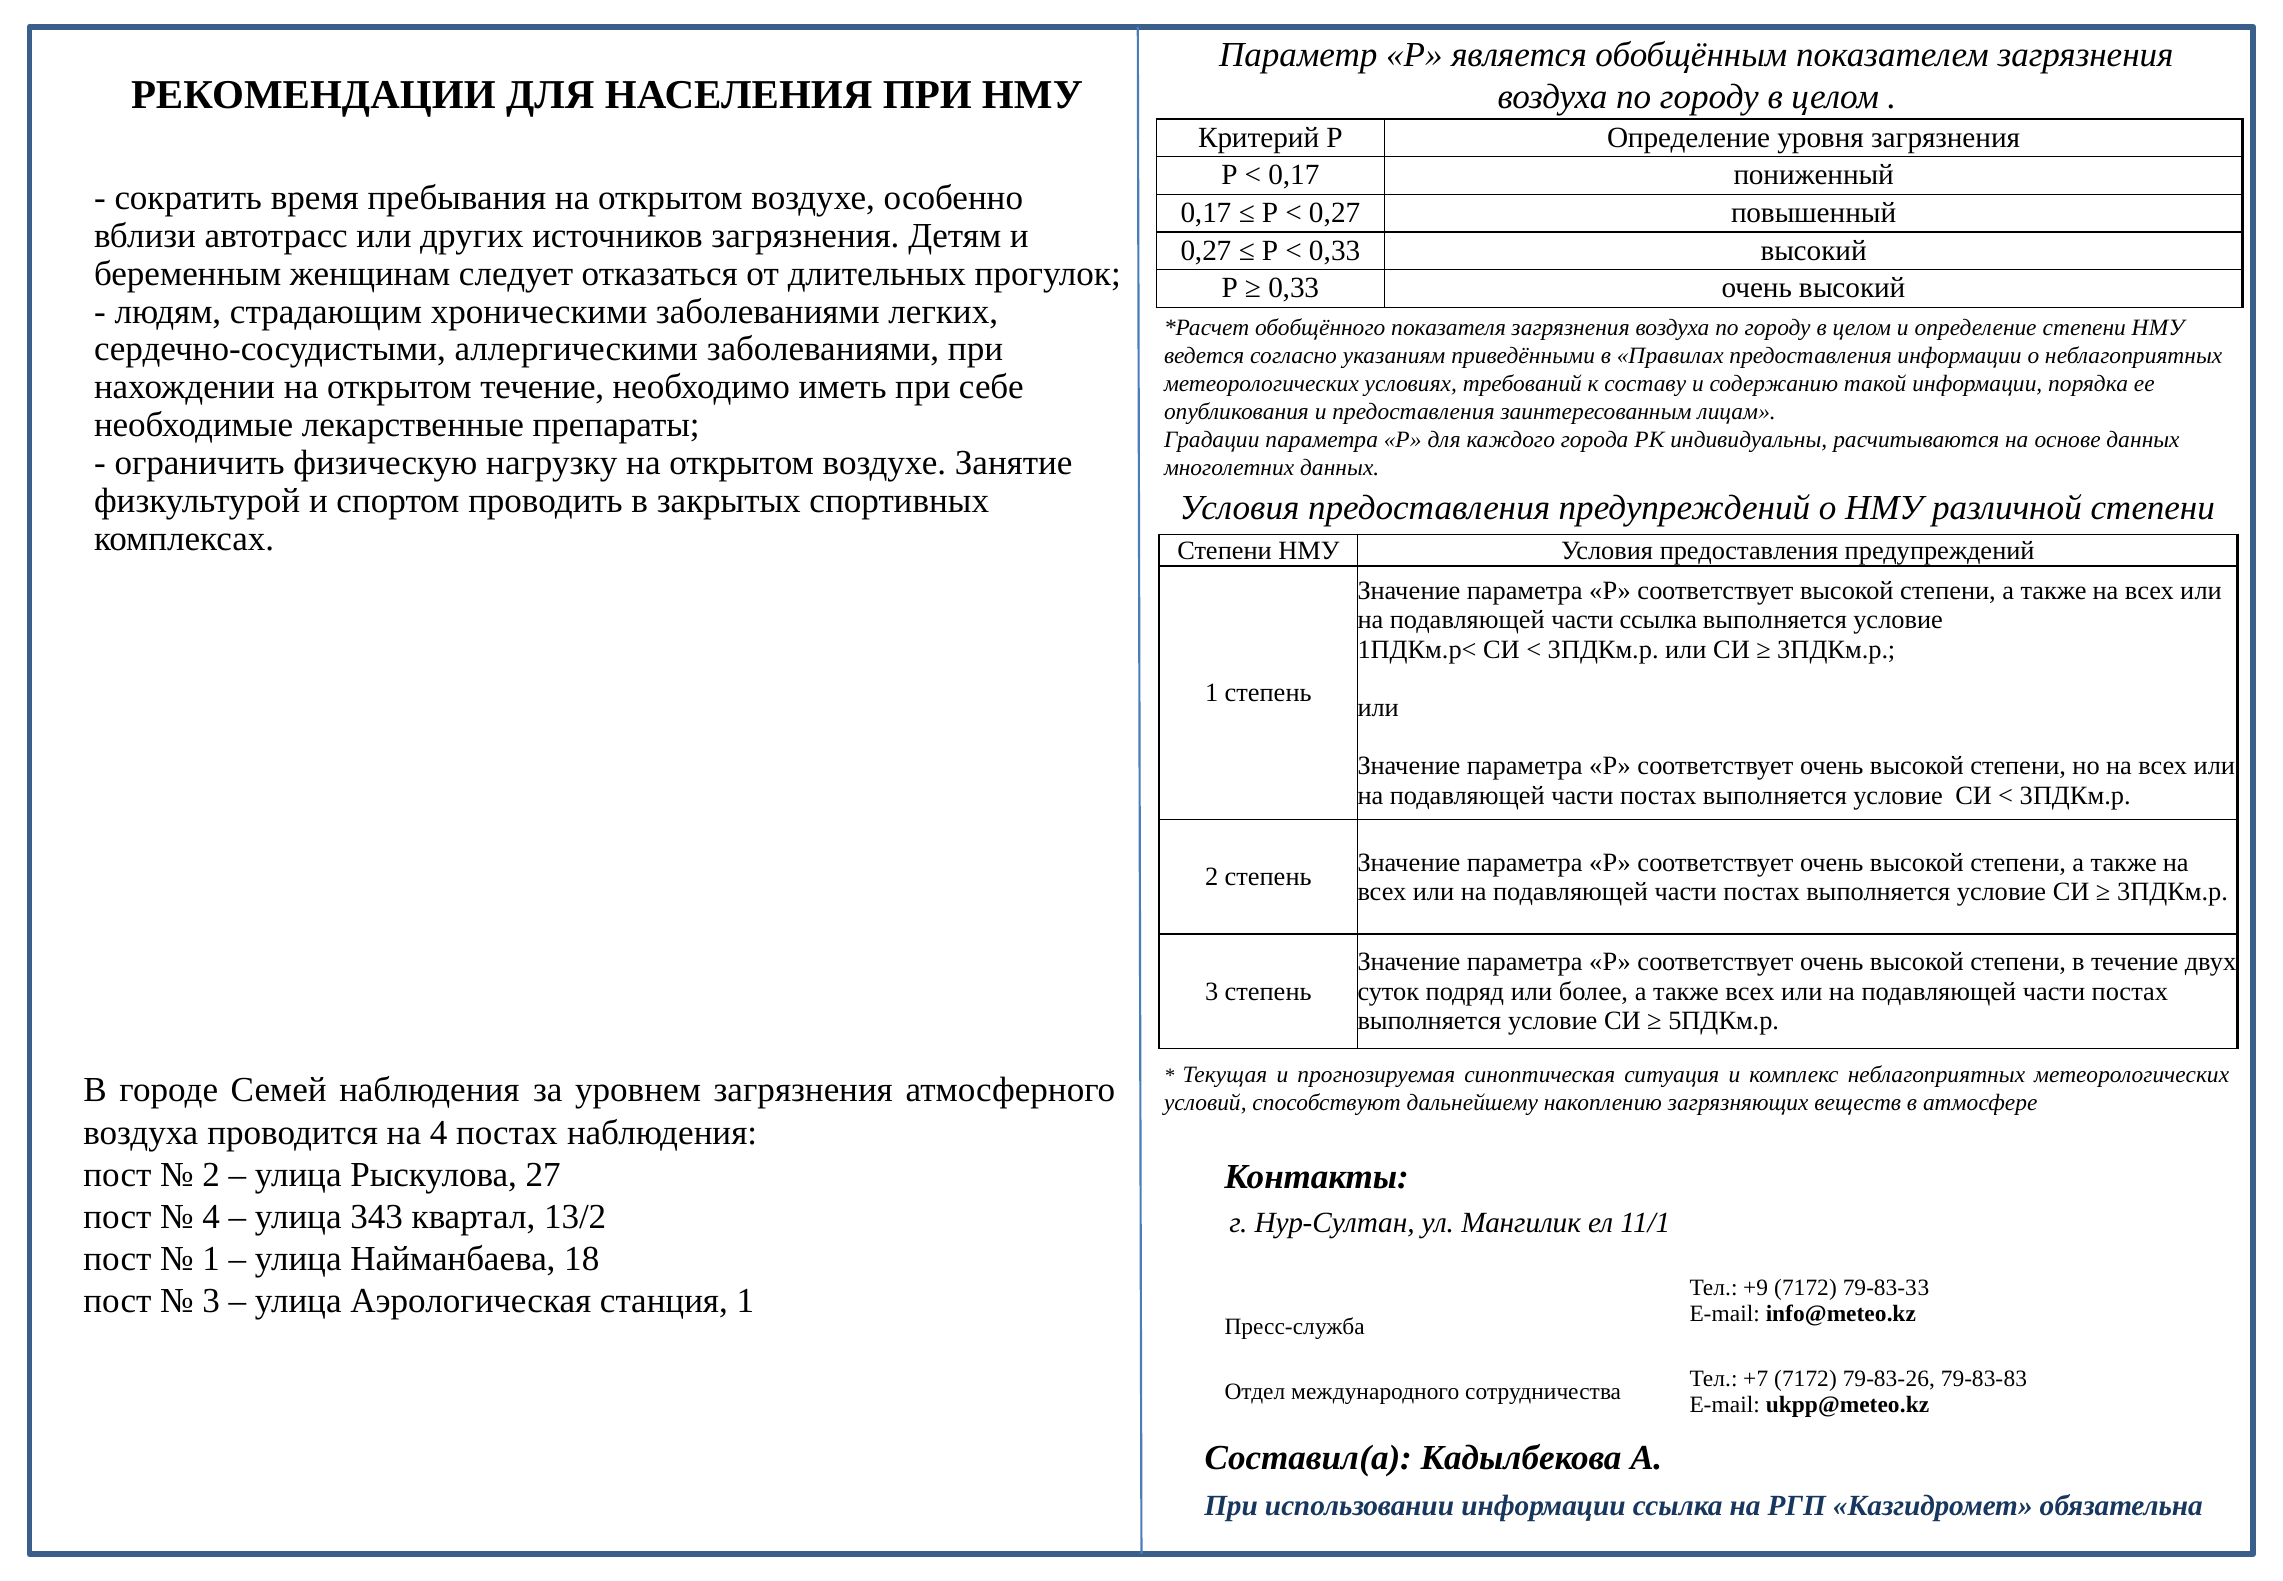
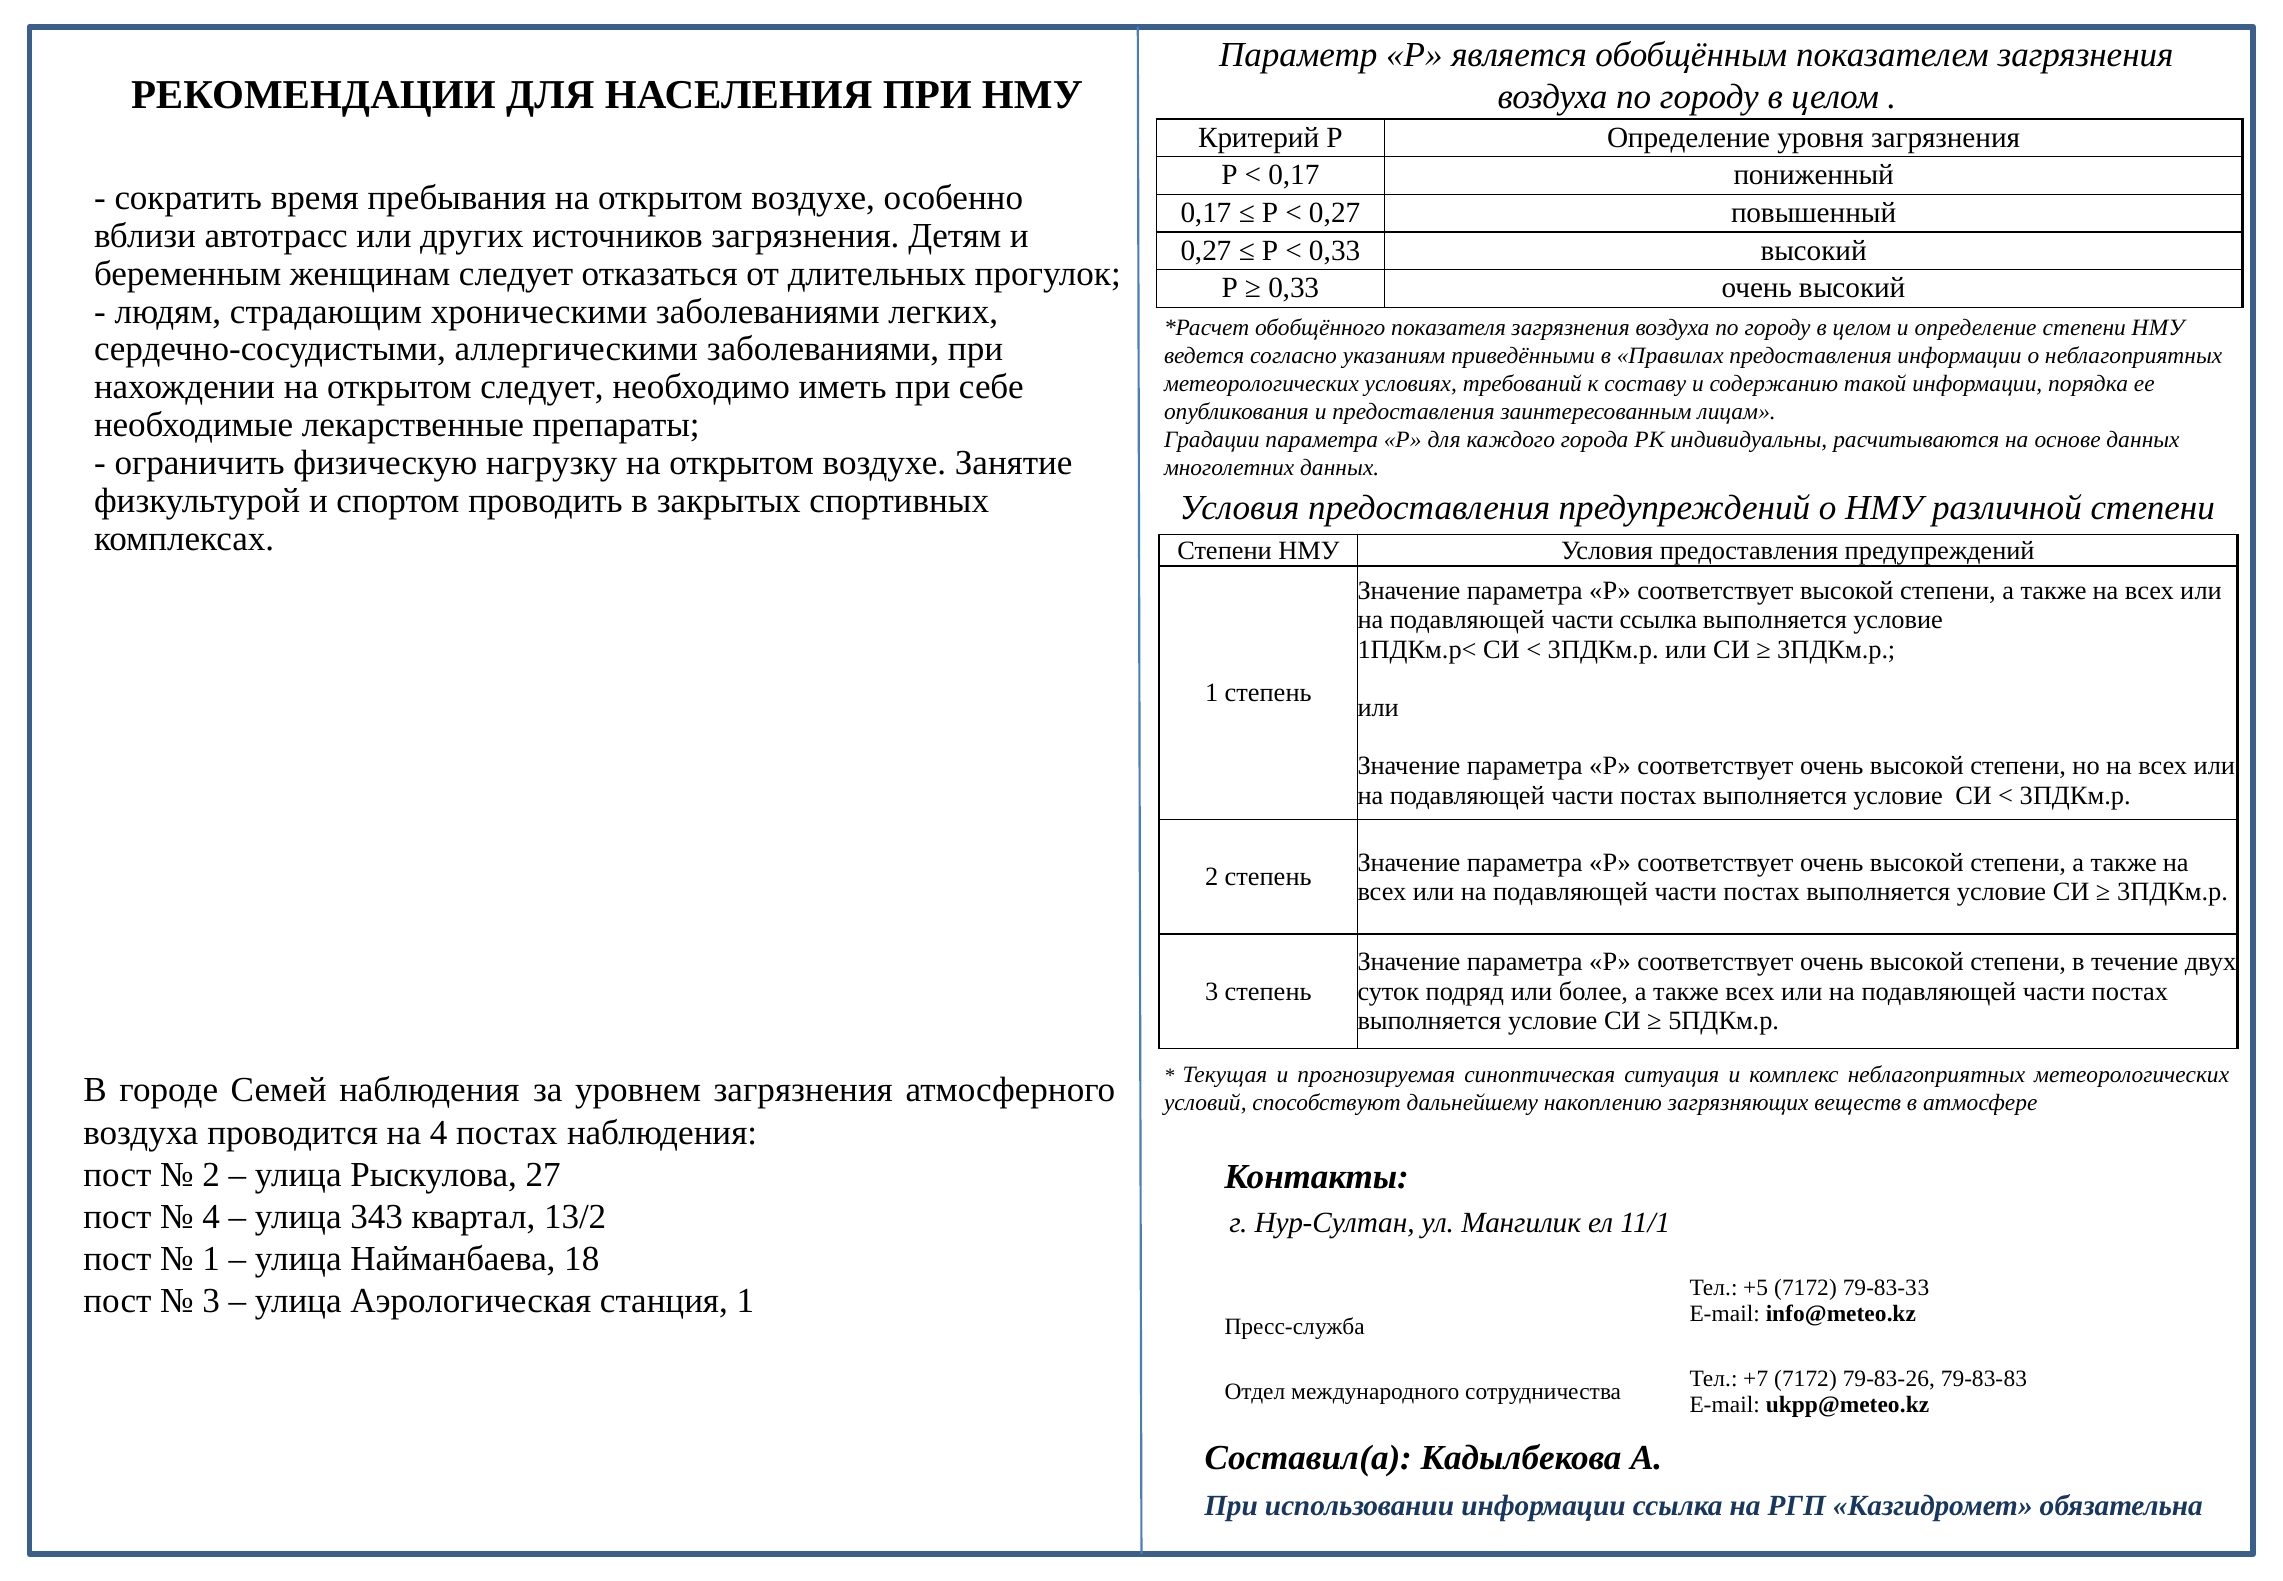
открытом течение: течение -> следует (542, 387)
+9: +9 -> +5 (1756, 1287)
